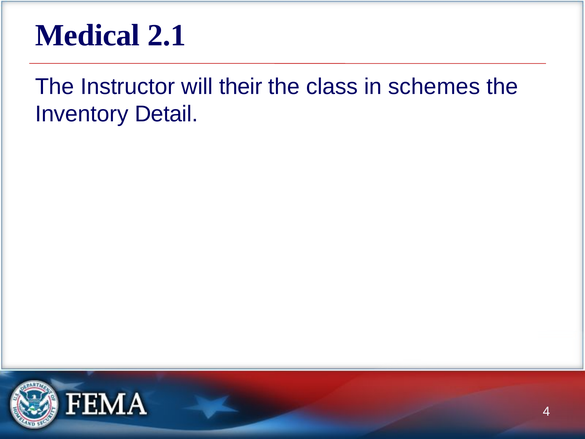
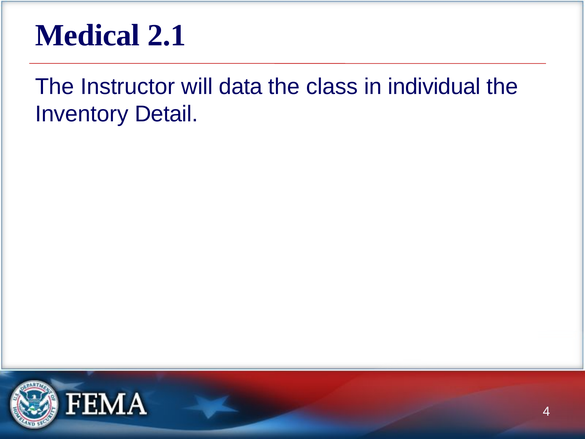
their: their -> data (241, 87)
schemes: schemes -> individual (434, 87)
